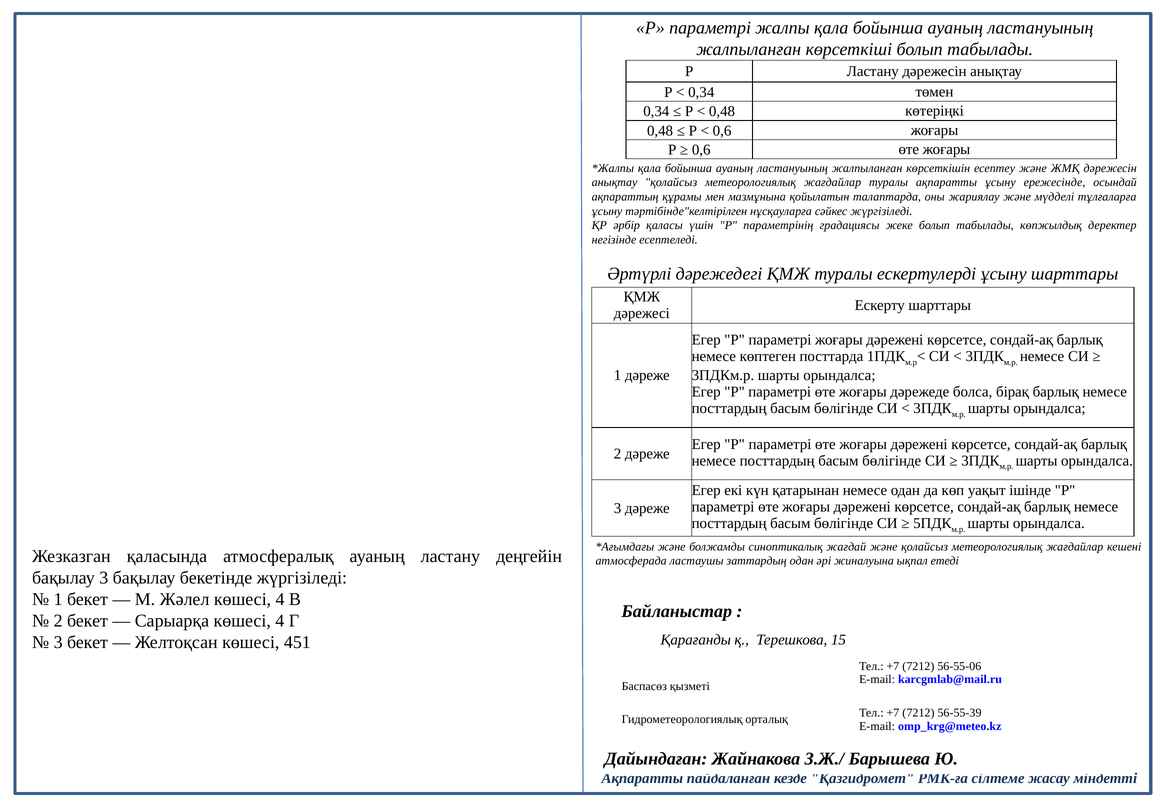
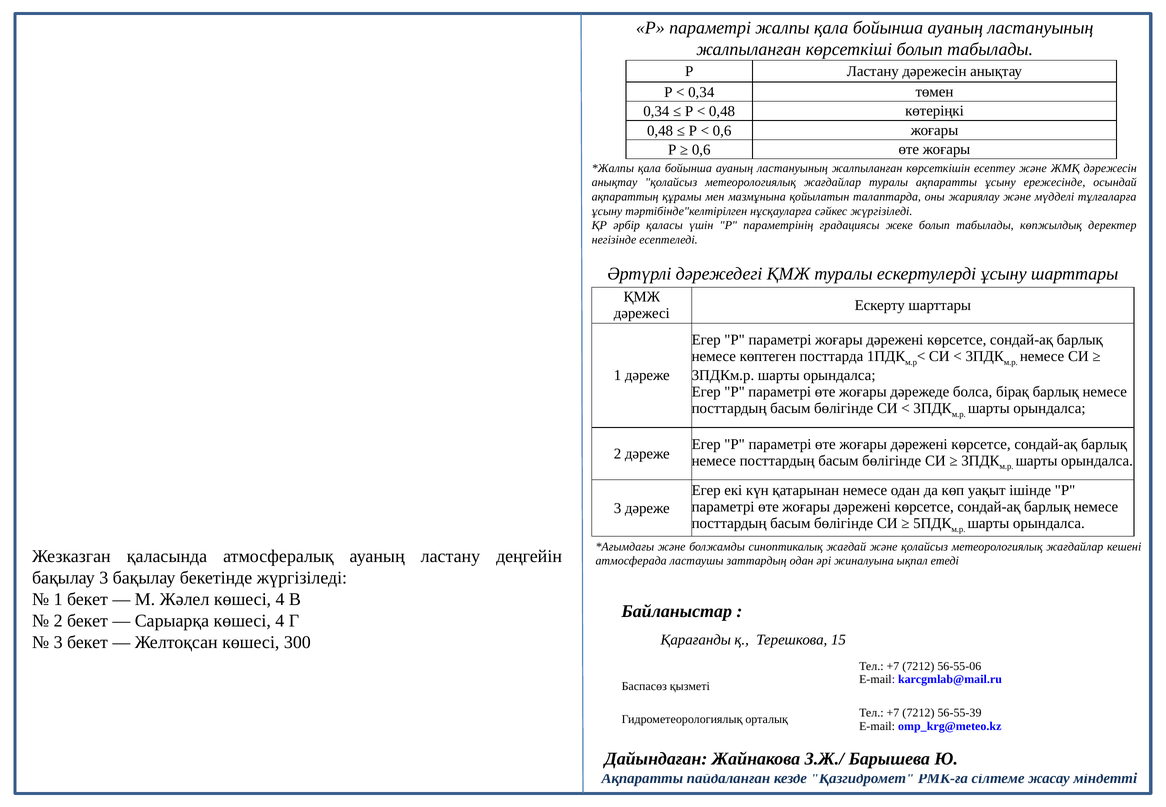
451: 451 -> 300 (297, 643)
